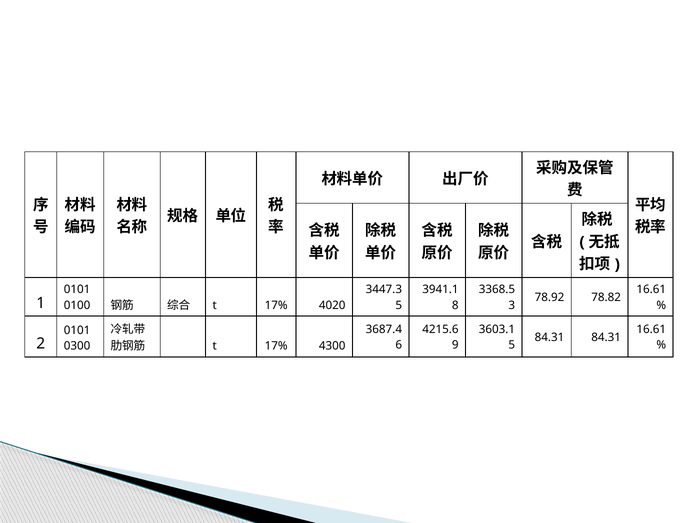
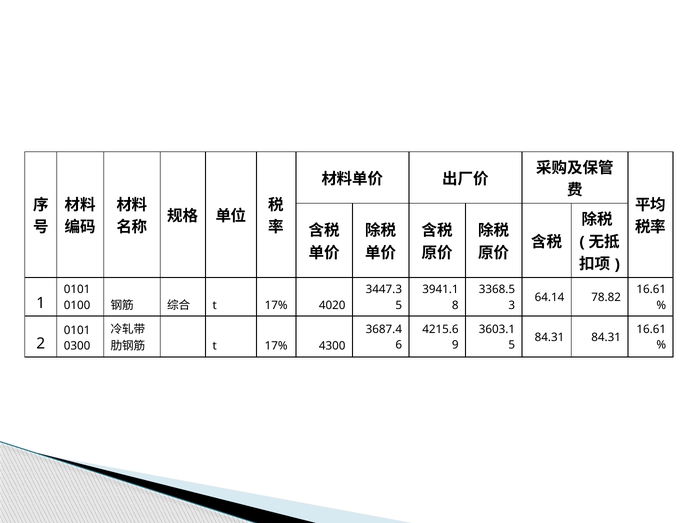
78.92: 78.92 -> 64.14 (550, 298)
